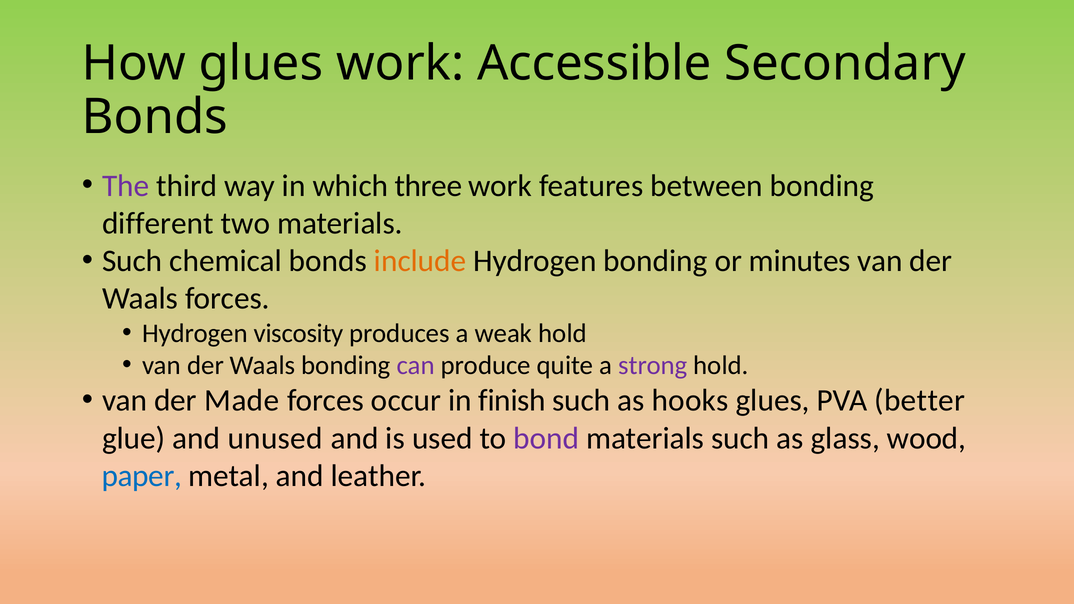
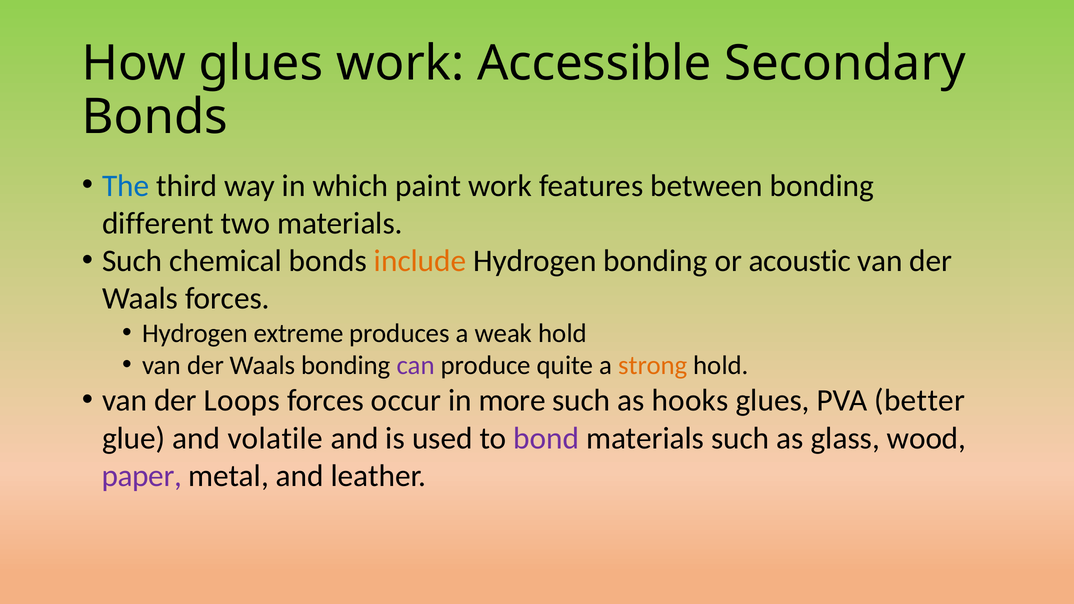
The colour: purple -> blue (126, 186)
three: three -> paint (428, 186)
minutes: minutes -> acoustic (800, 261)
viscosity: viscosity -> extreme (299, 333)
strong colour: purple -> orange (653, 365)
Made: Made -> Loops (242, 401)
finish: finish -> more (512, 401)
unused: unused -> volatile (275, 438)
paper colour: blue -> purple (142, 476)
